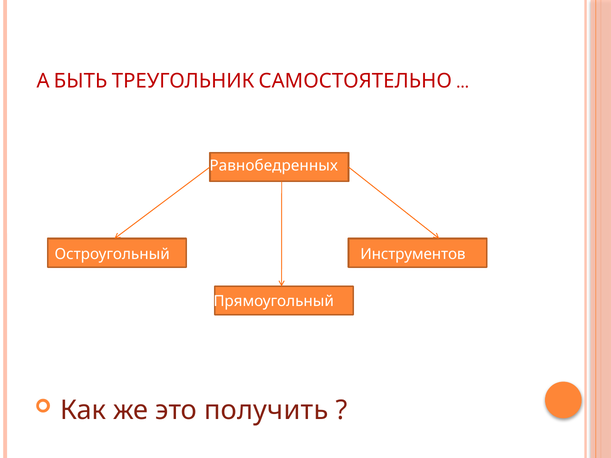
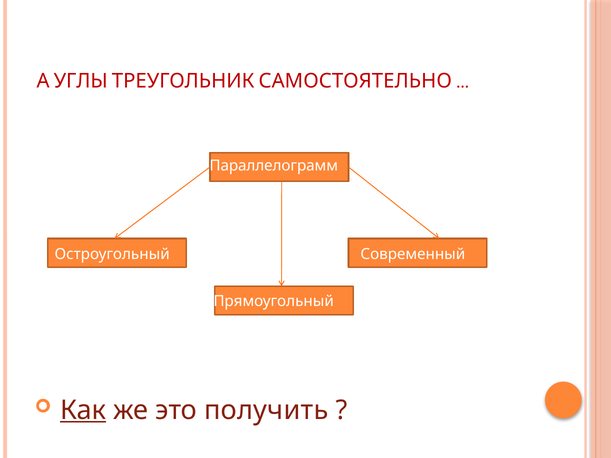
БЫТЬ: БЫТЬ -> УГЛЫ (81, 81)
Равнобедренных: Равнобедренных -> Параллелограмм (274, 166)
Инструментов: Инструментов -> Современный (413, 254)
Как underline: none -> present (83, 410)
